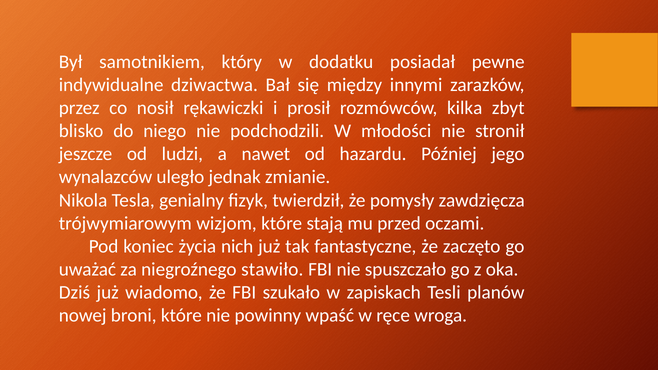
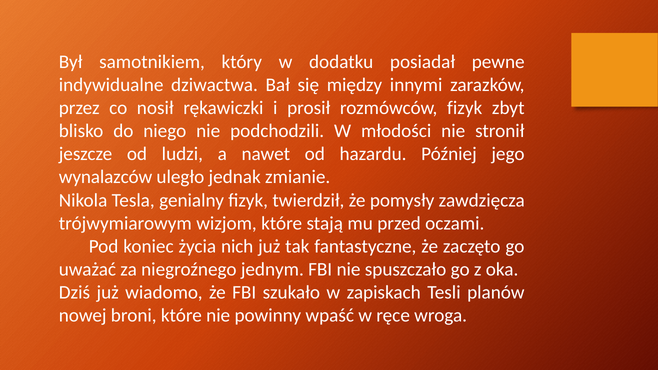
rozmówców kilka: kilka -> fizyk (465, 108)
stawiło: stawiło -> jednym (272, 269)
